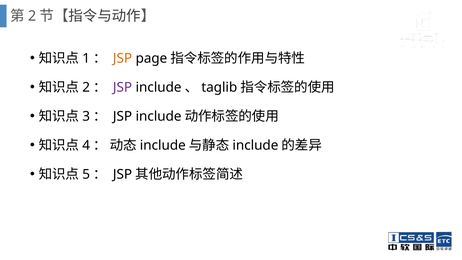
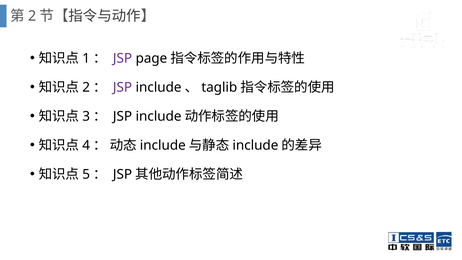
JSP colour: orange -> purple (123, 58)
